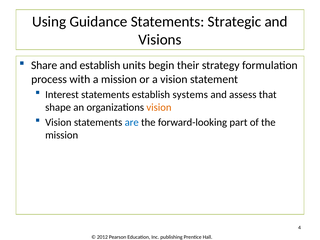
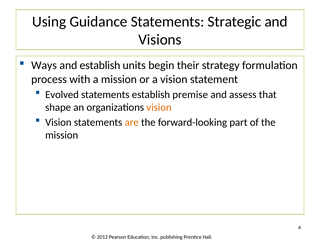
Share: Share -> Ways (44, 65)
Interest: Interest -> Evolved (62, 95)
systems: systems -> premise (190, 95)
are colour: blue -> orange (132, 122)
